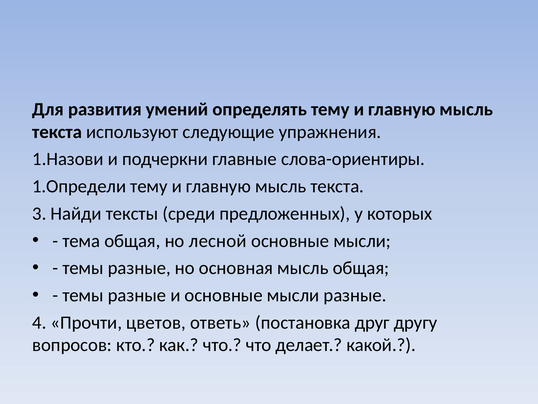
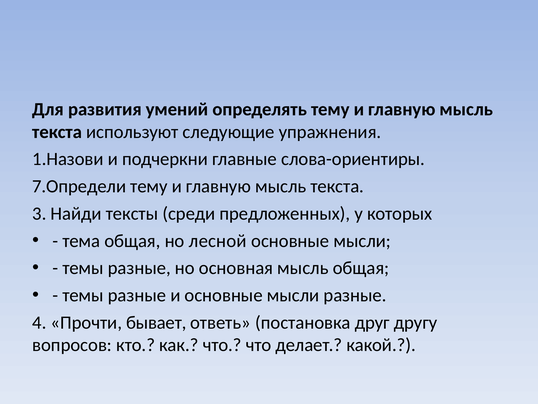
1.Определи: 1.Определи -> 7.Определи (79, 186)
цветов: цветов -> бывает (156, 322)
